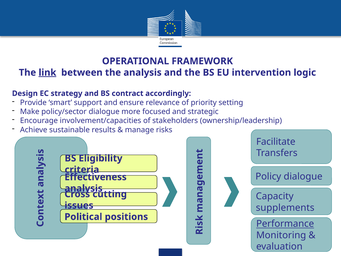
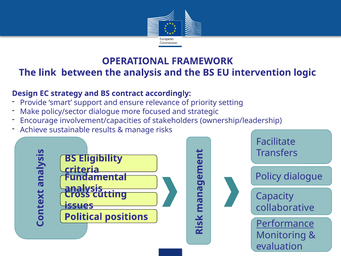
link underline: present -> none (47, 72)
Effectiveness: Effectiveness -> Fundamental (96, 177)
supplements: supplements -> collaborative (285, 208)
